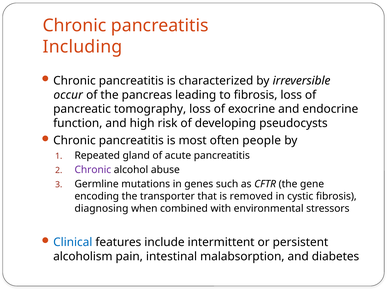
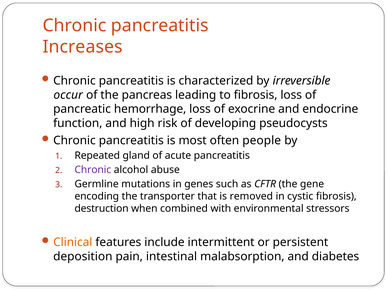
Including: Including -> Increases (83, 47)
tomography: tomography -> hemorrhage (150, 109)
diagnosing: diagnosing -> destruction (102, 209)
Clinical colour: blue -> orange (73, 242)
alcoholism: alcoholism -> deposition (83, 257)
